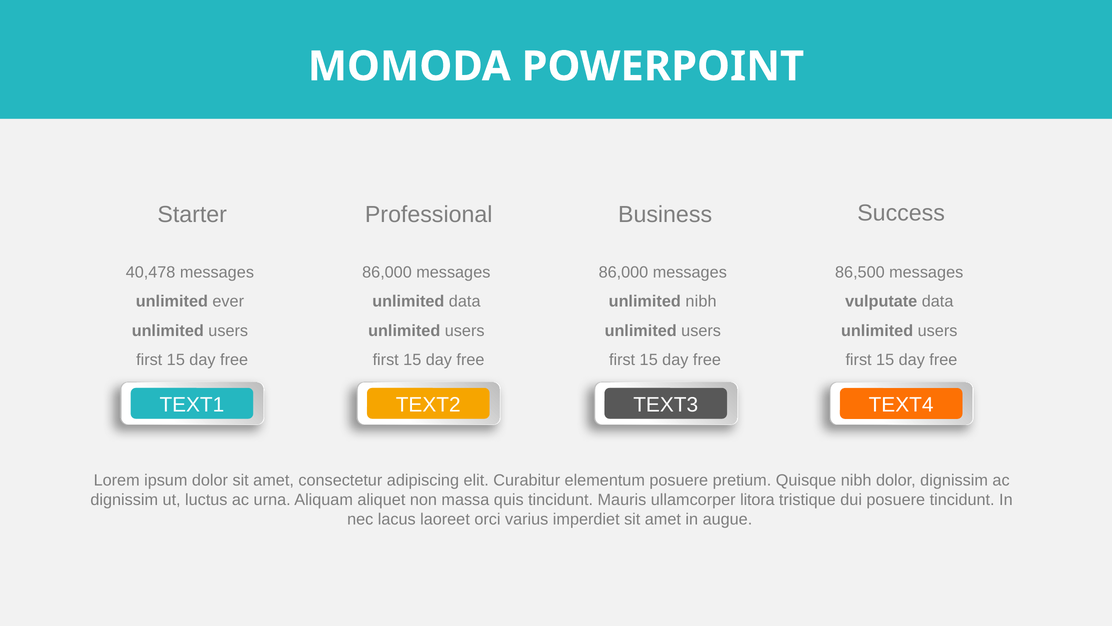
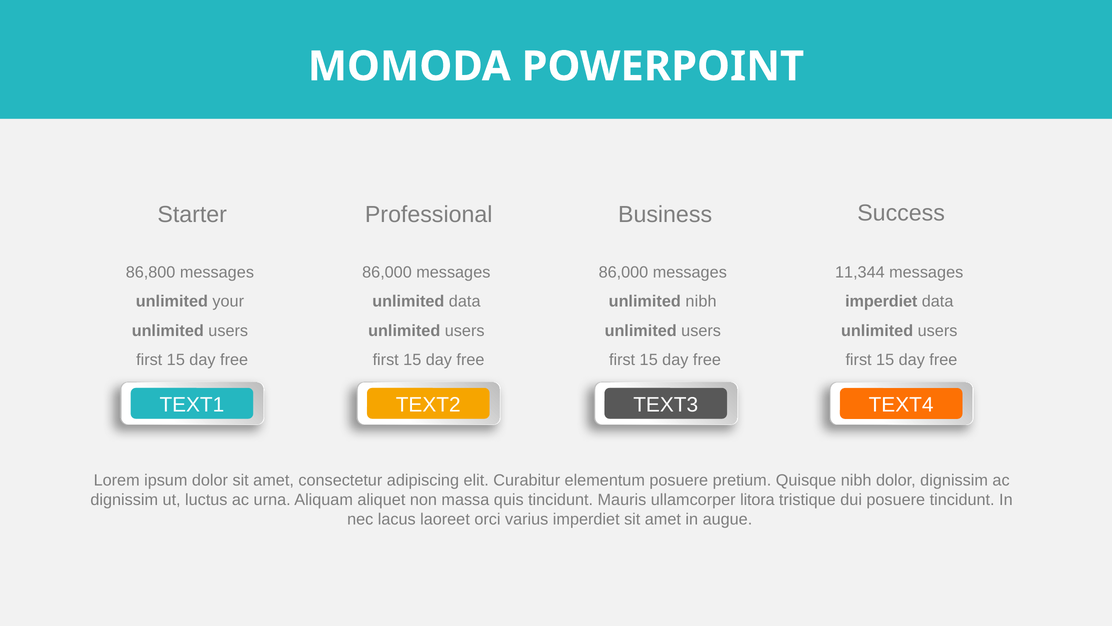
40,478: 40,478 -> 86,800 (151, 272)
86,500: 86,500 -> 11,344 (860, 272)
ever: ever -> your (228, 301)
vulputate: vulputate -> imperdiet (881, 301)
